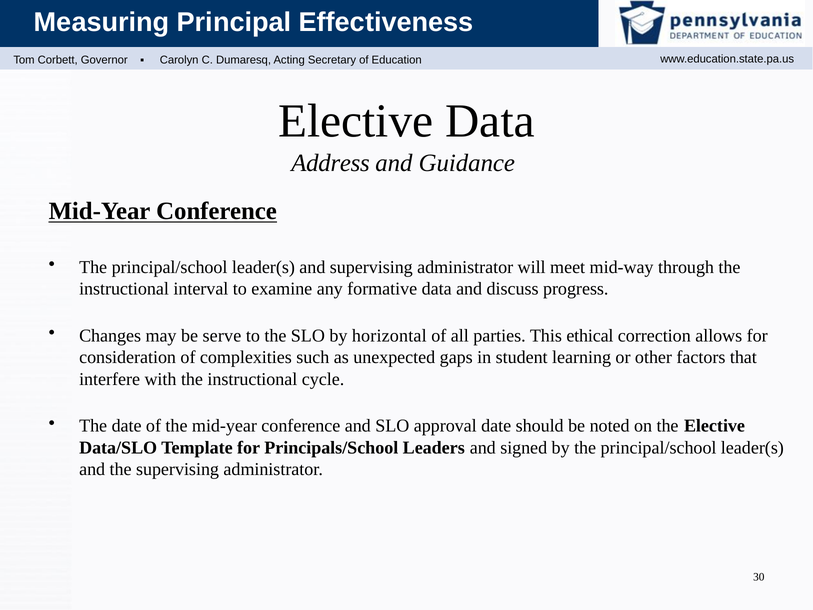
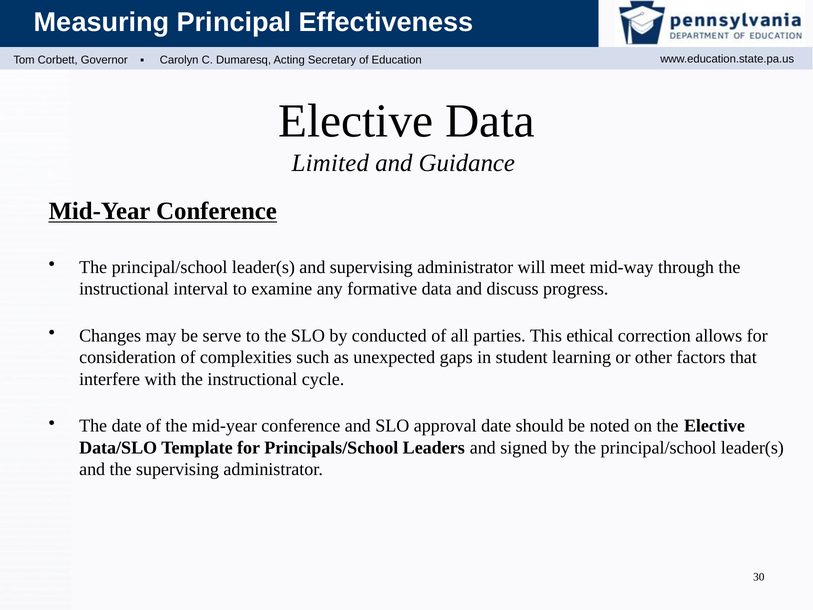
Address: Address -> Limited (330, 163)
horizontal: horizontal -> conducted (389, 336)
